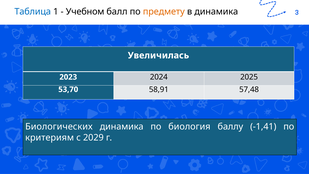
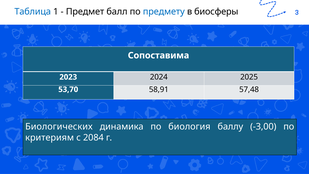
Учебном: Учебном -> Предмет (85, 12)
предмету colour: orange -> blue (164, 12)
в динамика: динамика -> биосферы (216, 12)
Увеличилась: Увеличилась -> Сопоставима (159, 55)
-1,41: -1,41 -> -3,00 (263, 127)
2029: 2029 -> 2084 (93, 137)
